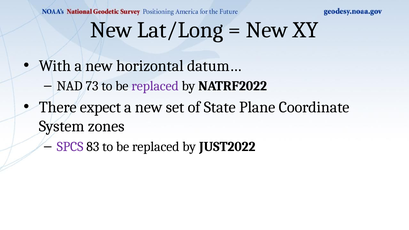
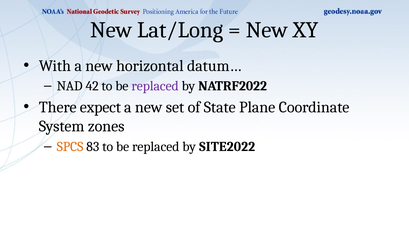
73: 73 -> 42 (92, 86)
SPCS colour: purple -> orange (70, 147)
JUST2022: JUST2022 -> SITE2022 (227, 147)
